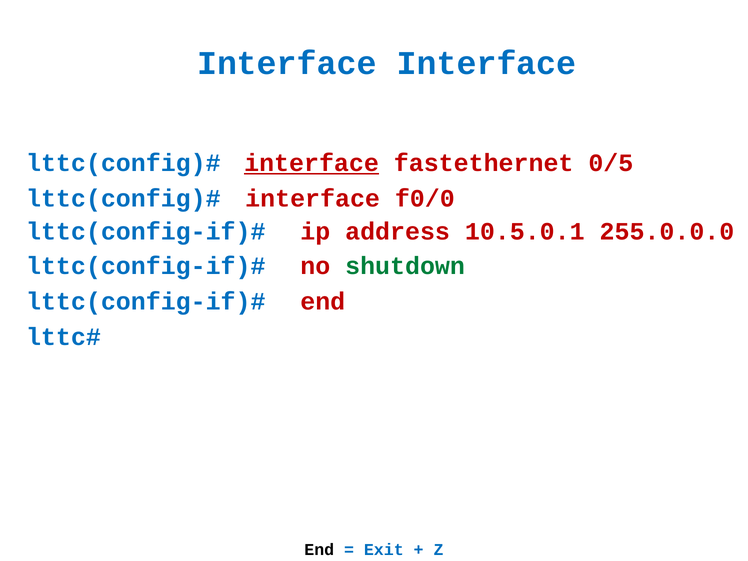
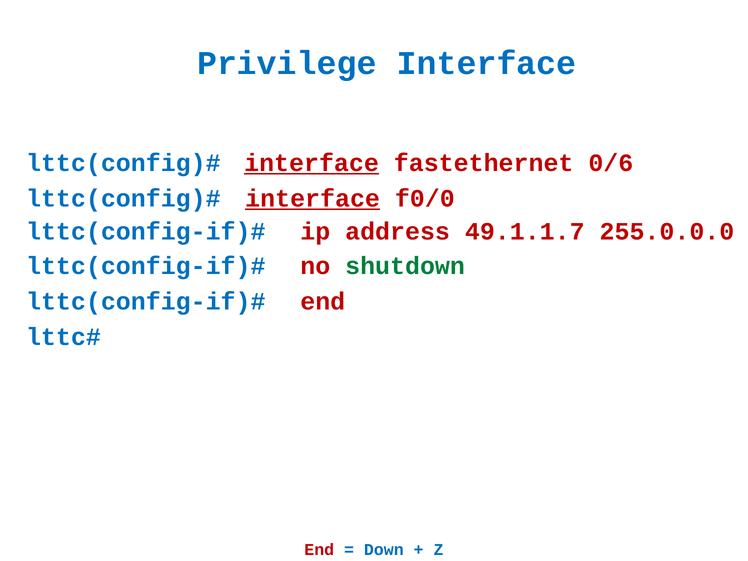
Interface: Interface -> Privilege (287, 63)
0/5: 0/5 -> 0/6 (611, 163)
interface underline: none -> present (313, 199)
10.5.0.1: 10.5.0.1 -> 49.1.1.7 (525, 231)
End colour: black -> red (319, 550)
Exit: Exit -> Down (384, 550)
